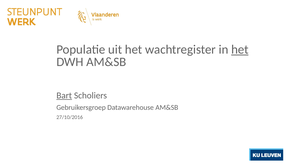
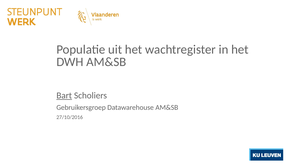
het underline: present -> none (240, 50)
